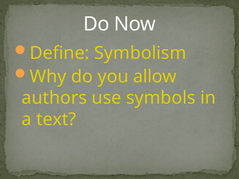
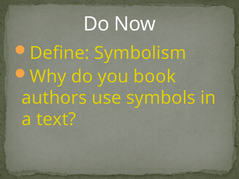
allow: allow -> book (155, 77)
